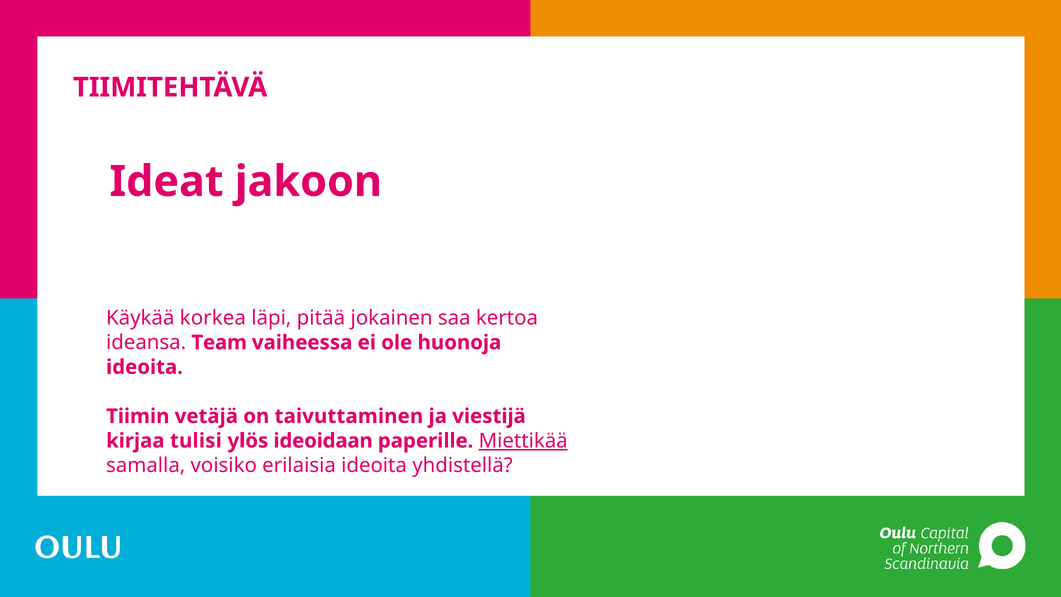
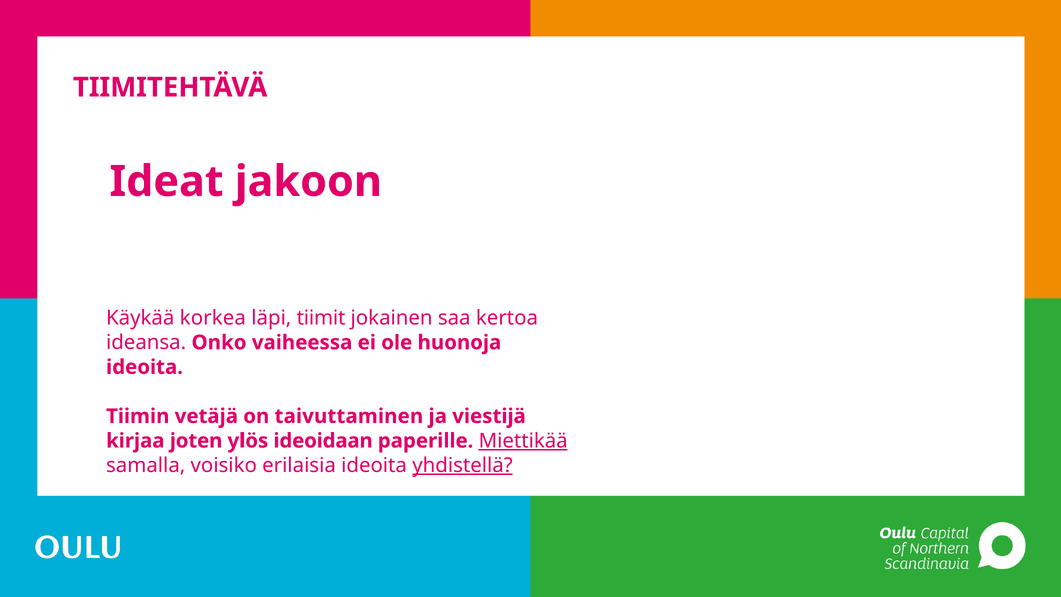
pitää: pitää -> tiimit (321, 318)
Team: Team -> Onko (219, 342)
tulisi: tulisi -> joten (196, 441)
yhdistellä underline: none -> present (462, 465)
